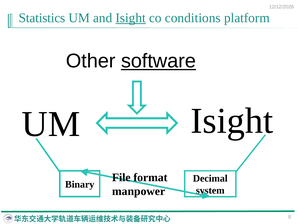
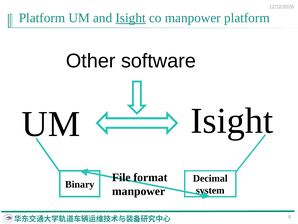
Statistics: Statistics -> Platform (42, 18)
co conditions: conditions -> manpower (193, 18)
software underline: present -> none (159, 61)
